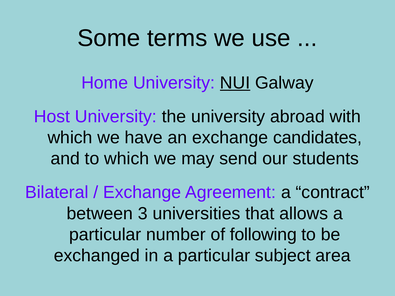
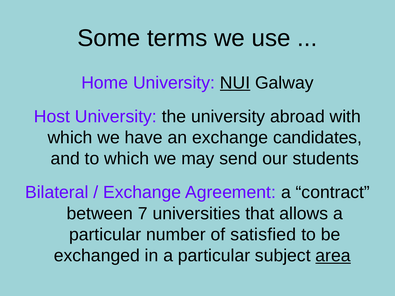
3: 3 -> 7 (143, 214)
following: following -> satisfied (263, 235)
area underline: none -> present (333, 256)
